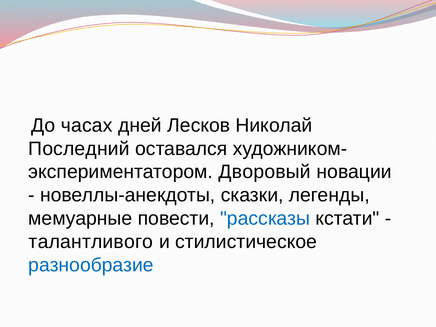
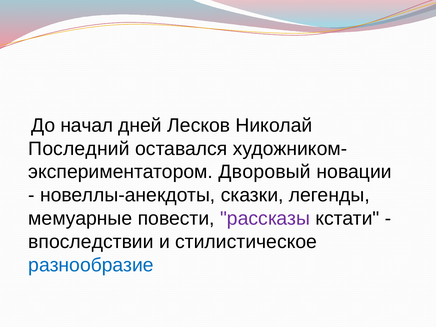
часах: часах -> начал (87, 125)
рассказы colour: blue -> purple (265, 218)
талантливого: талантливого -> впоследствии (91, 242)
